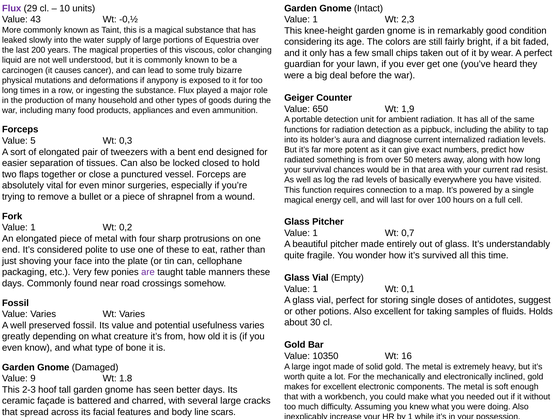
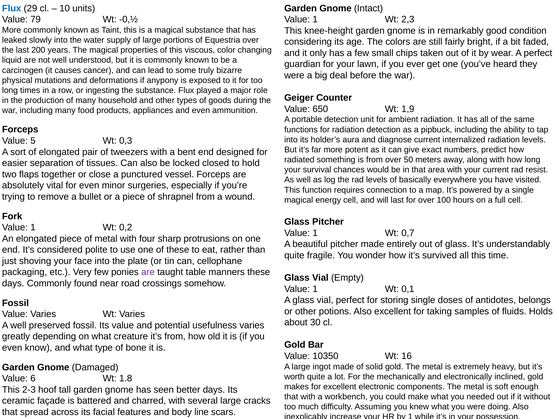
Flux colour: purple -> blue (12, 8)
43: 43 -> 79 (36, 20)
suggest: suggest -> belongs (535, 300)
9: 9 -> 6 (33, 379)
